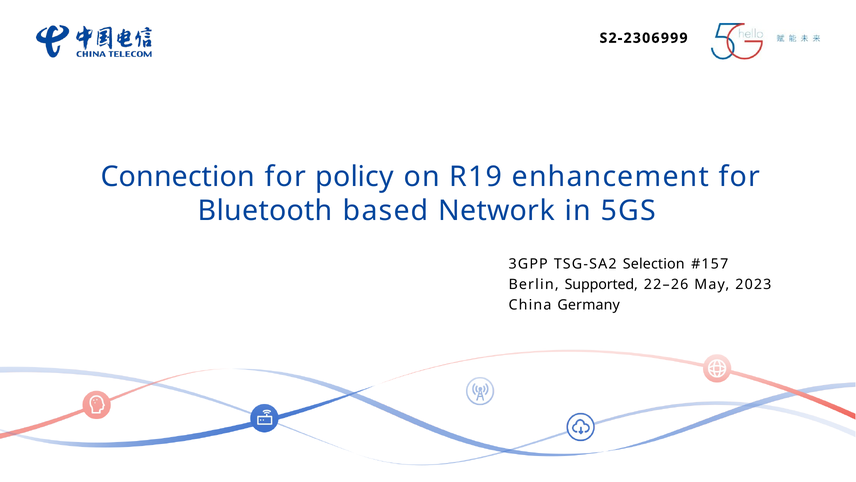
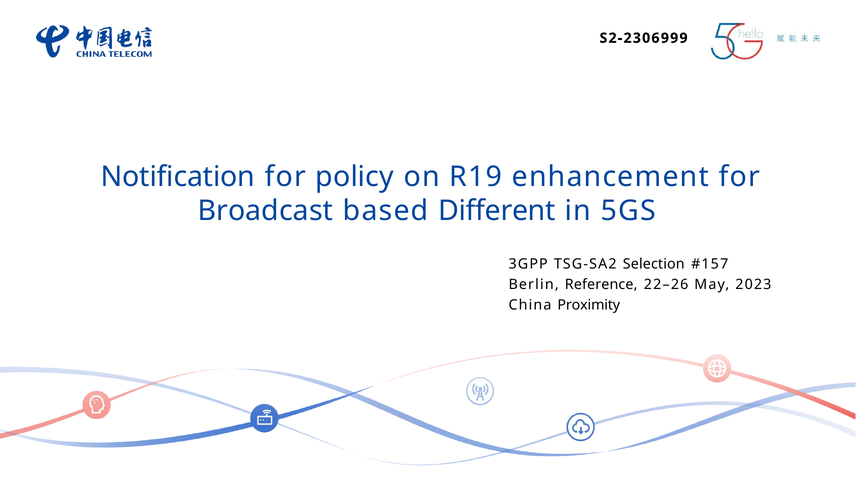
Connection: Connection -> Notification (178, 176)
Bluetooth: Bluetooth -> Broadcast (265, 211)
Network: Network -> Different (497, 211)
Supported: Supported -> Reference (601, 284)
Germany: Germany -> Proximity (589, 305)
